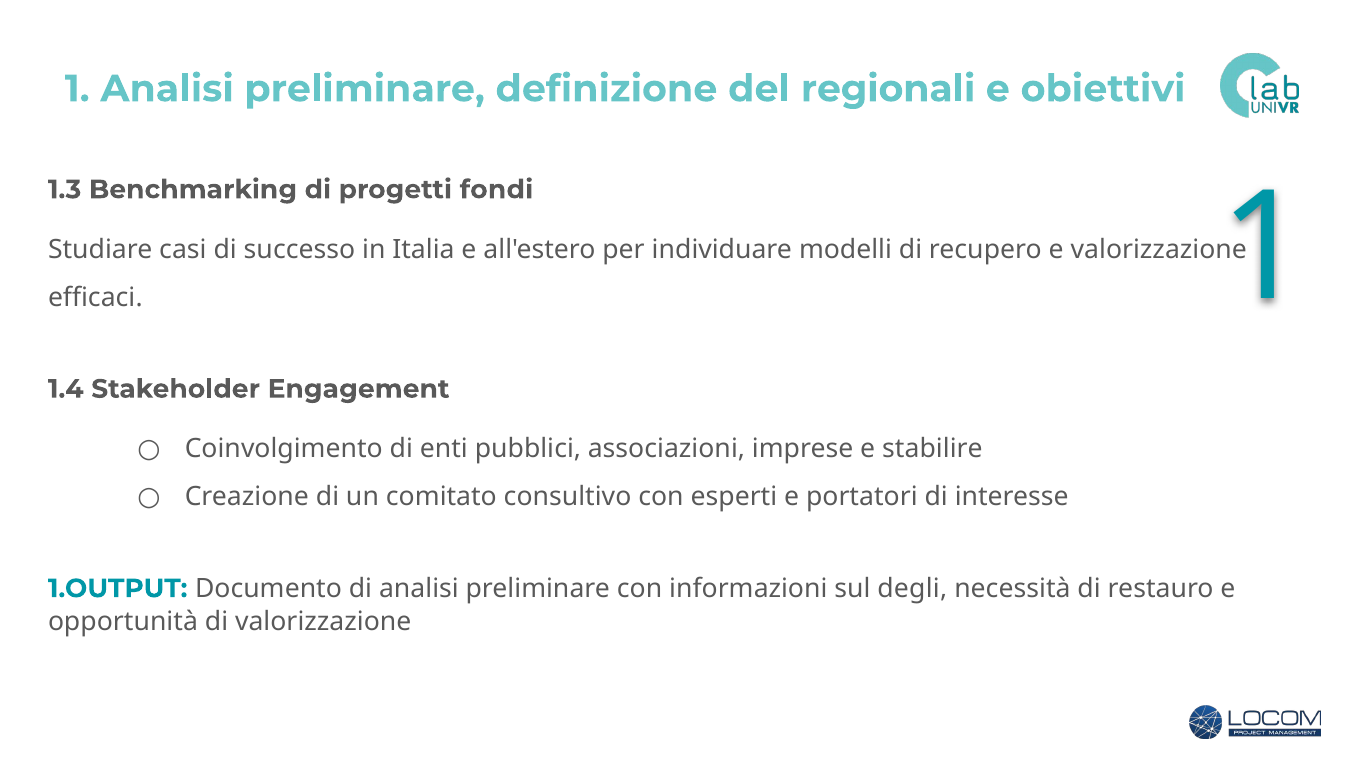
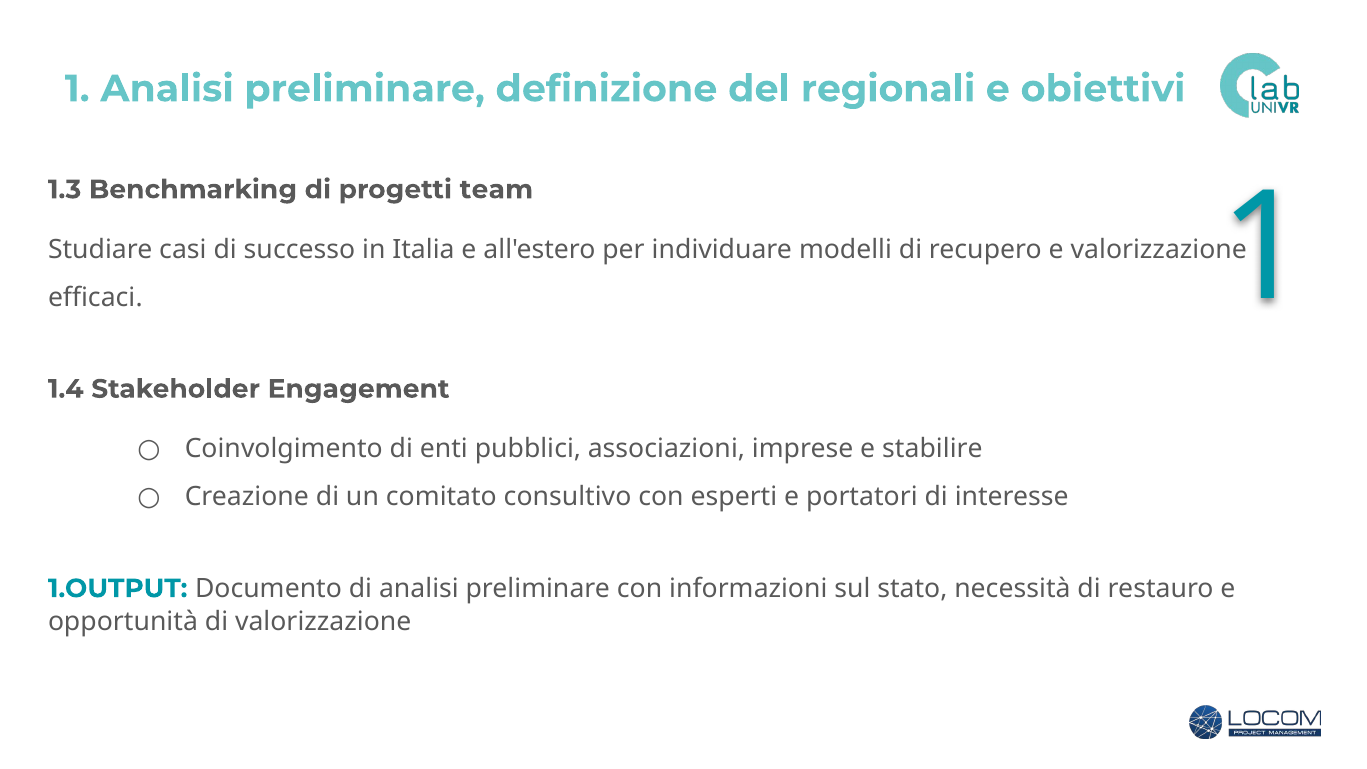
fondi: fondi -> team (496, 189)
degli: degli -> stato (912, 588)
